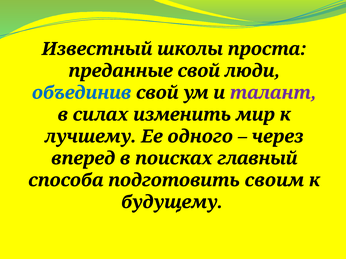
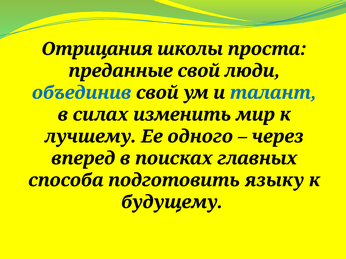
Известный: Известный -> Отрицания (97, 49)
талант colour: purple -> blue (273, 93)
главный: главный -> главных (257, 159)
своим: своим -> языку (274, 181)
